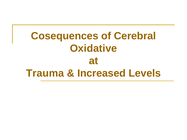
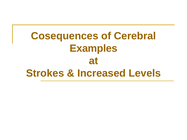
Oxidative: Oxidative -> Examples (94, 48)
Trauma: Trauma -> Strokes (45, 73)
